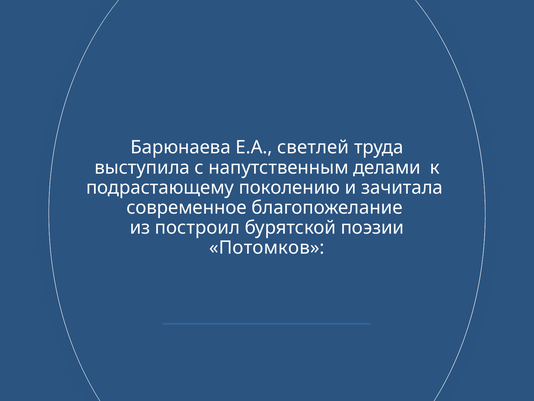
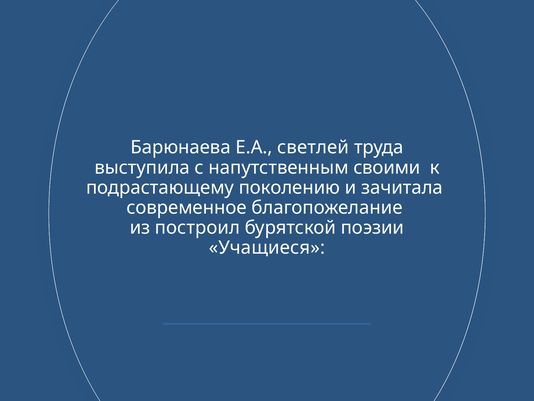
делами: делами -> своими (387, 167)
Потомков: Потомков -> Учащиеся (267, 247)
